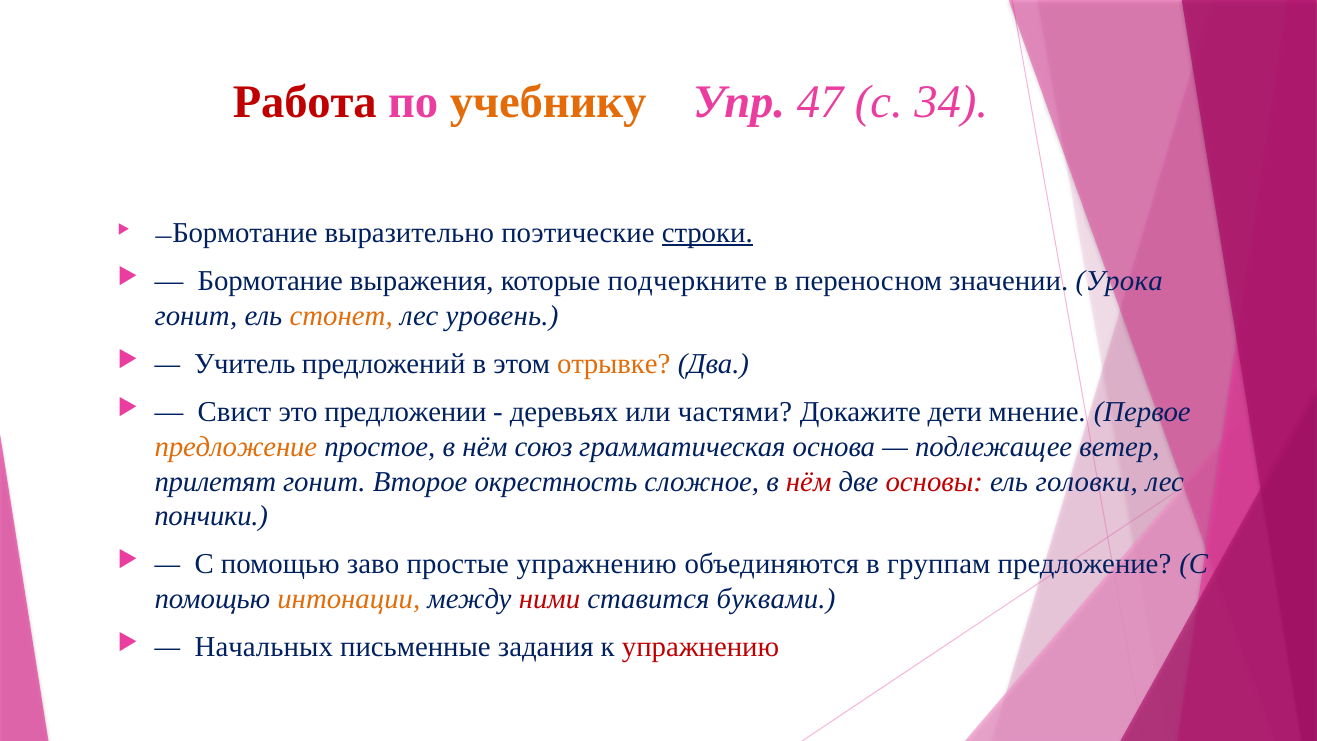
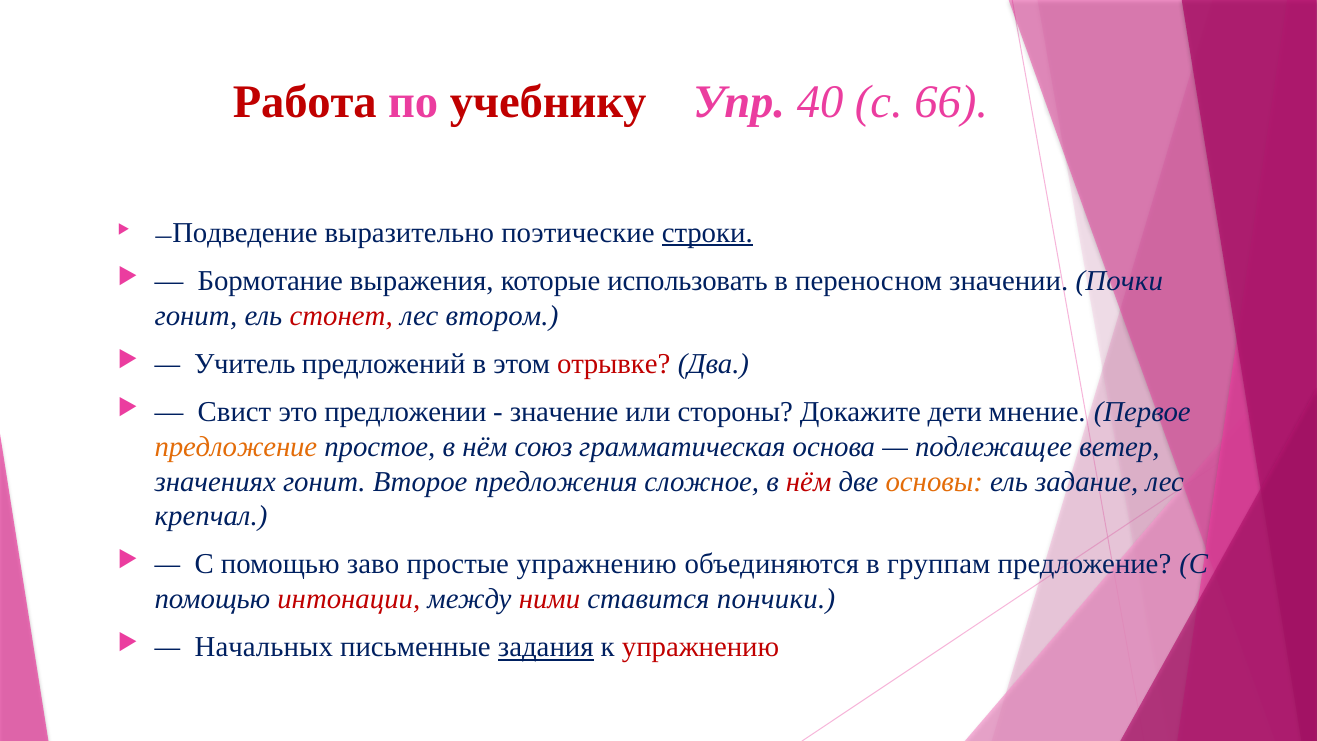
учебнику colour: orange -> red (548, 102)
47: 47 -> 40 (820, 102)
34: 34 -> 66 (951, 102)
Бормотание: Бормотание -> Подведение (245, 233)
подчеркните: подчеркните -> использовать (688, 281)
Урока: Урока -> Почки (1119, 281)
стонет colour: orange -> red (341, 316)
уровень: уровень -> втором (502, 316)
отрывке colour: orange -> red (614, 364)
деревьях: деревьях -> значение (564, 412)
частями: частями -> стороны (735, 412)
прилетят: прилетят -> значениях (215, 481)
окрестность: окрестность -> предложения (556, 481)
основы colour: red -> orange (934, 481)
головки: головки -> задание (1087, 481)
пончики: пончики -> крепчал (211, 516)
интонации colour: orange -> red (349, 599)
буквами: буквами -> пончики (776, 599)
задания underline: none -> present (546, 647)
